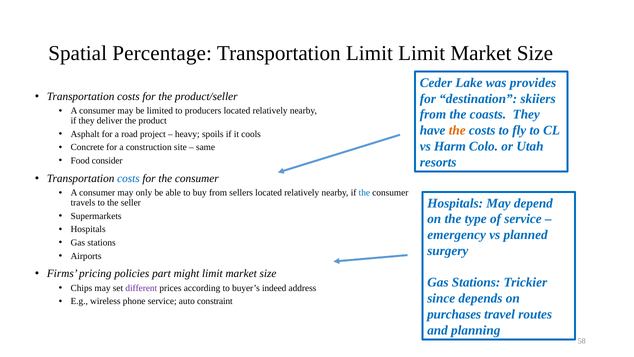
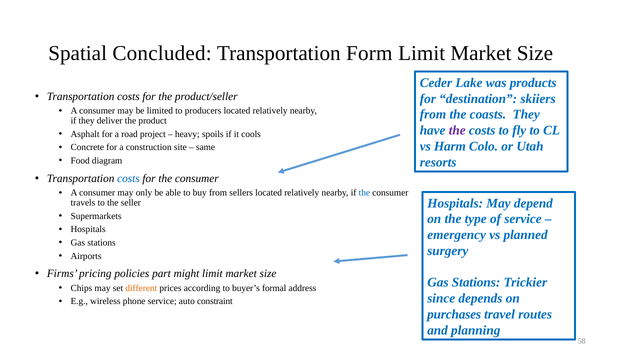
Percentage: Percentage -> Concluded (162, 53)
Transportation Limit: Limit -> Form (369, 53)
provides: provides -> products (533, 83)
the colour: orange -> purple (457, 130)
consider: consider -> diagram (107, 161)
different colour: purple -> orange (141, 288)
indeed: indeed -> formal (274, 288)
